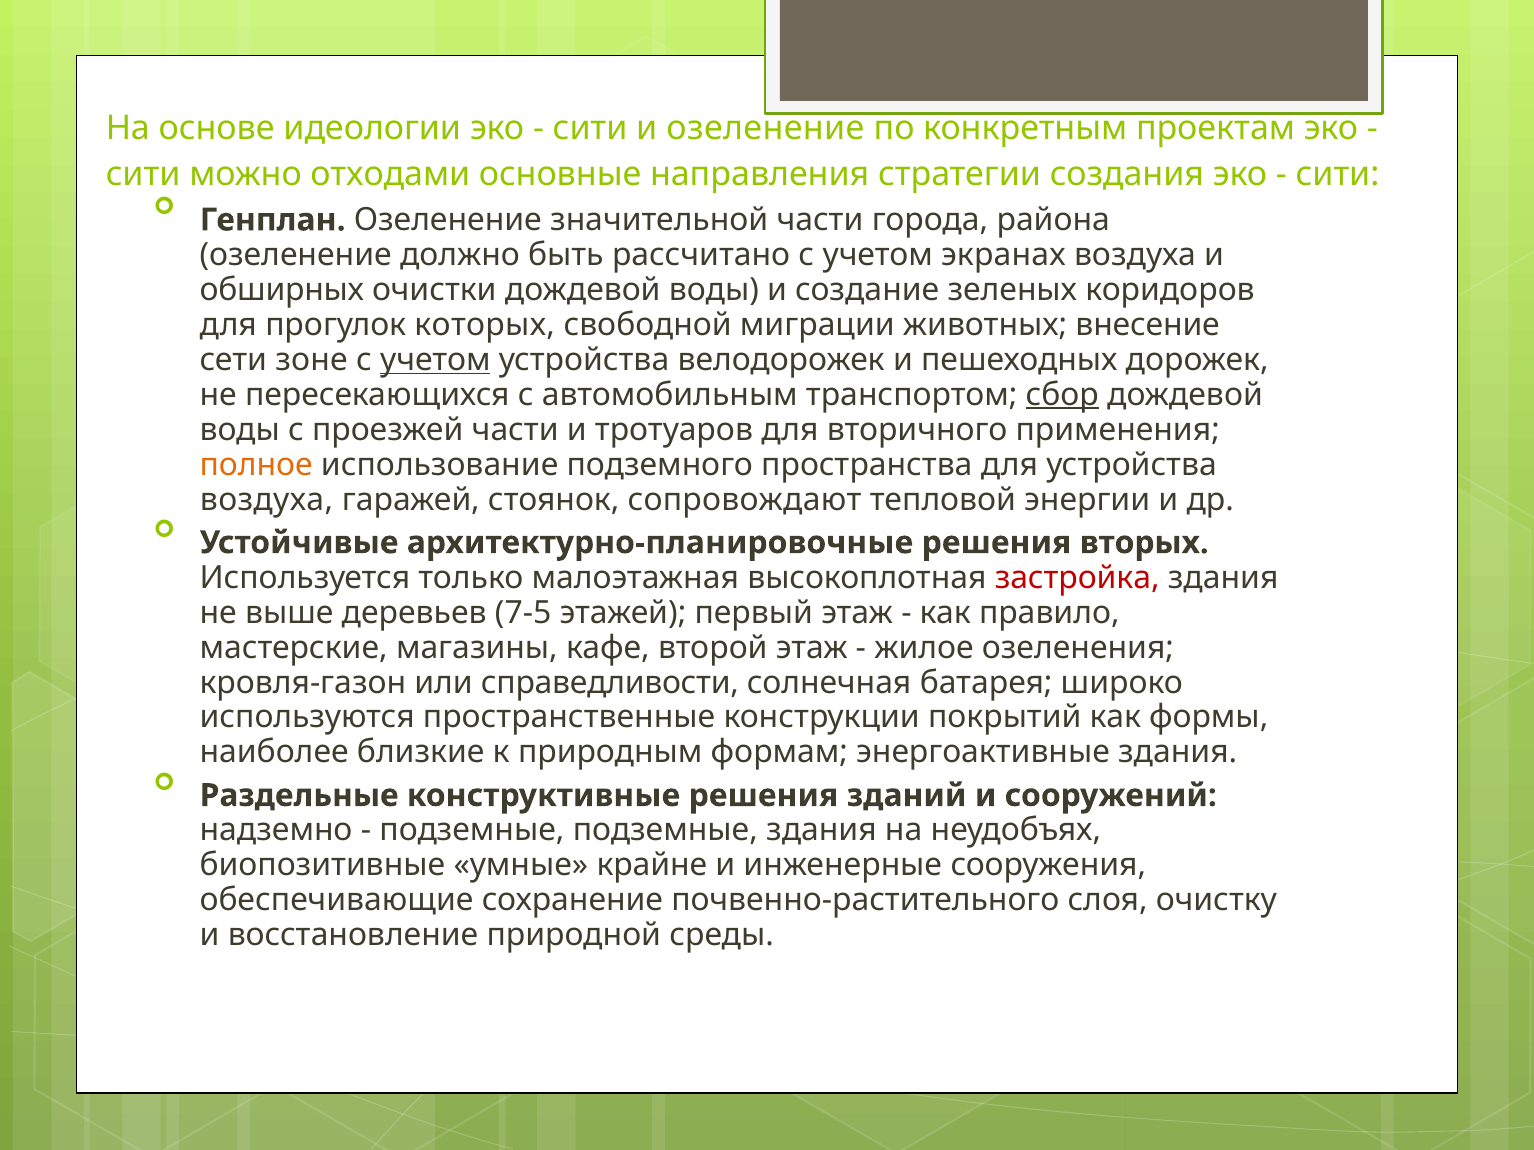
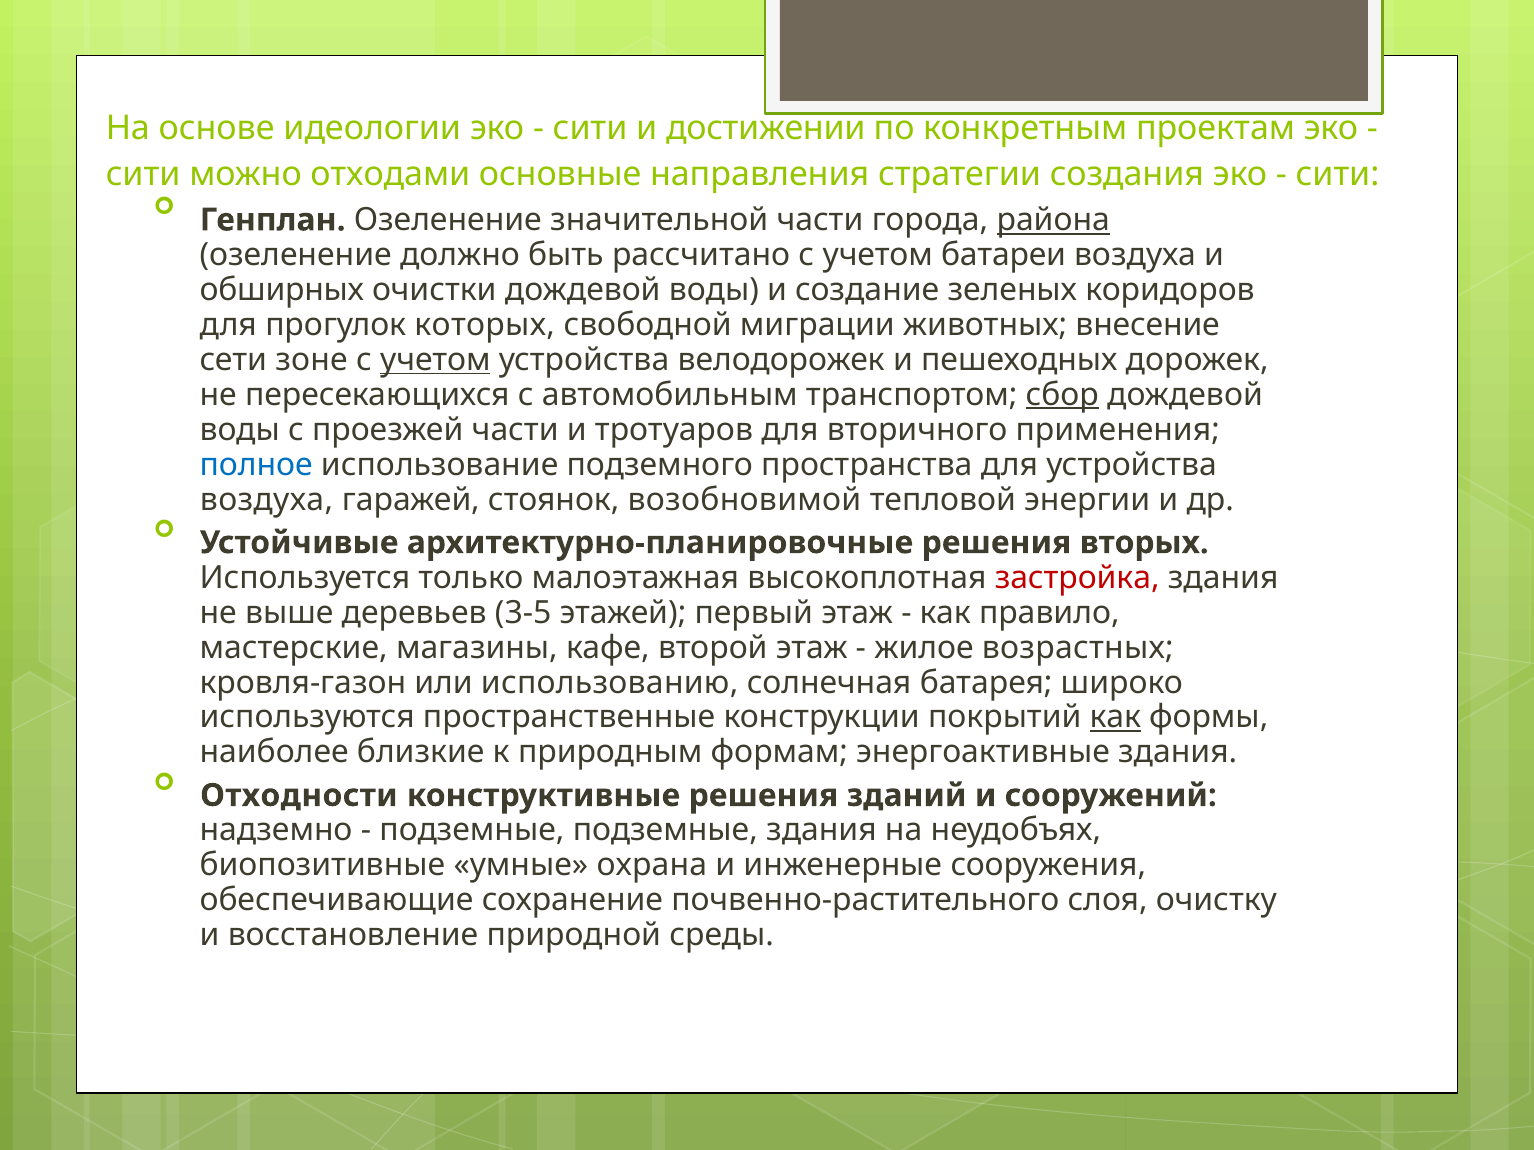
и озеленение: озеленение -> достижении (766, 128)
района underline: none -> present (1053, 220)
экранах: экранах -> батареи (1004, 255)
полное colour: orange -> blue (256, 465)
сопровождают: сопровождают -> возобновимой (744, 500)
7-5: 7-5 -> 3-5 (523, 613)
озеленения: озеленения -> возрастных (1078, 648)
справедливости: справедливости -> использованию (610, 683)
как underline: none -> present (1115, 718)
Раздельные: Раздельные -> Отходности (299, 796)
крайне: крайне -> охрана (652, 866)
